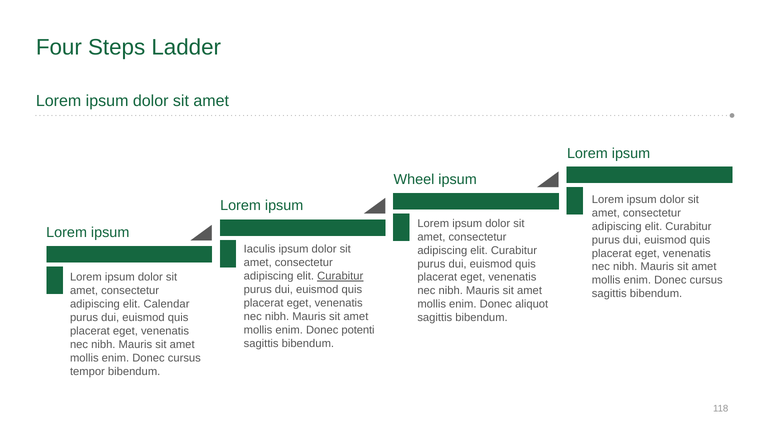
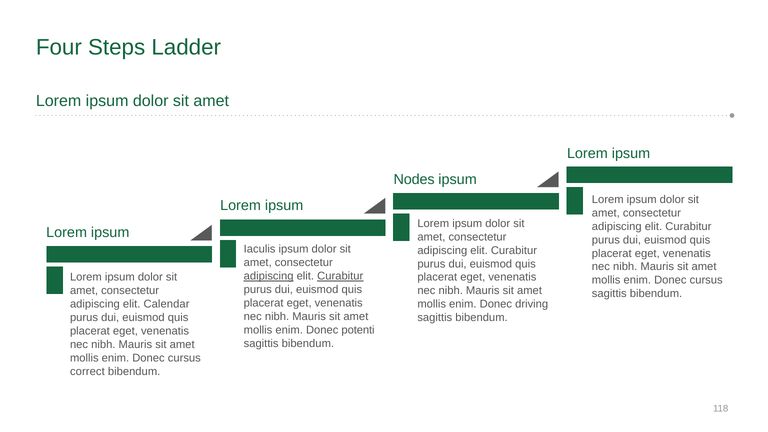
Wheel: Wheel -> Nodes (414, 179)
adipiscing underline: none -> present (269, 276)
aliquot: aliquot -> driving (532, 304)
tempor: tempor -> correct (87, 371)
